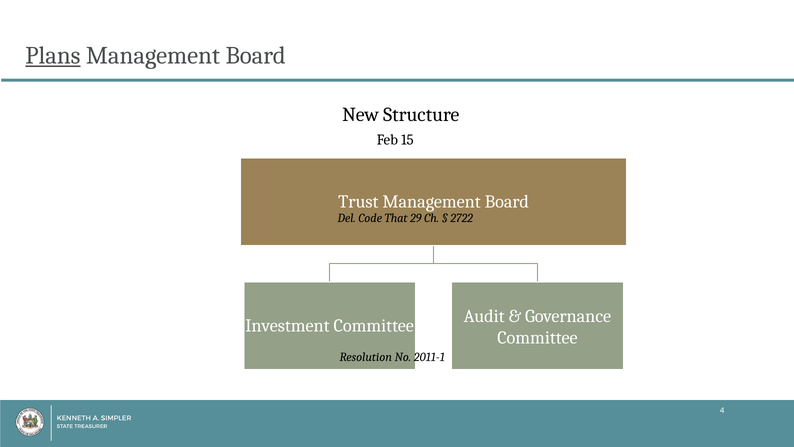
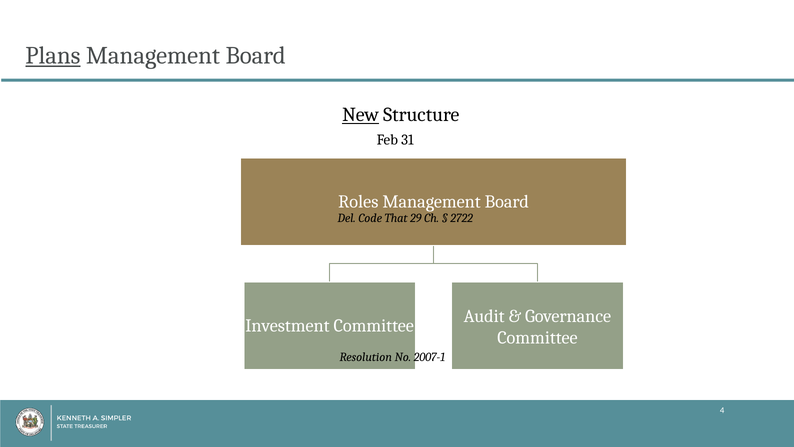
New underline: none -> present (361, 115)
15: 15 -> 31 (407, 140)
Trust: Trust -> Roles (358, 201)
2011-1: 2011-1 -> 2007-1 (429, 357)
